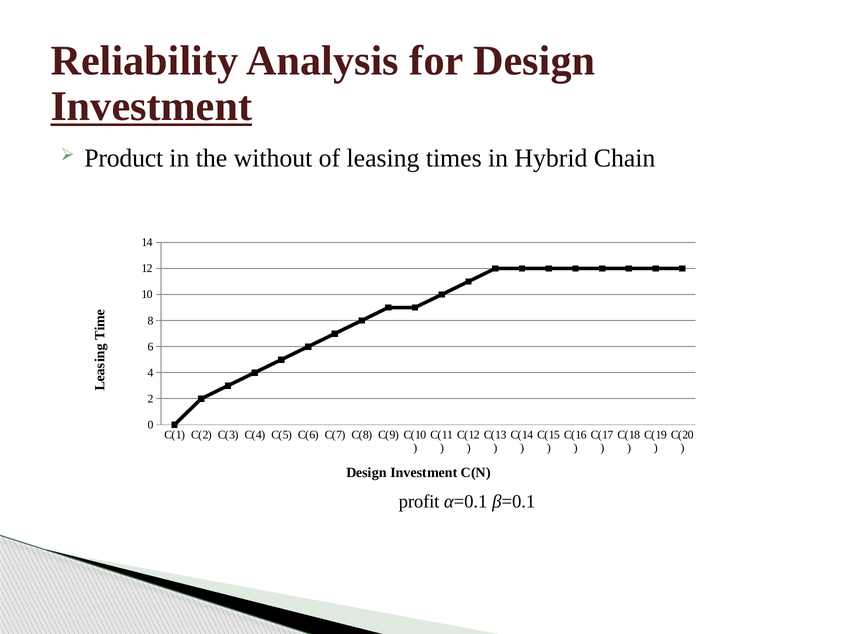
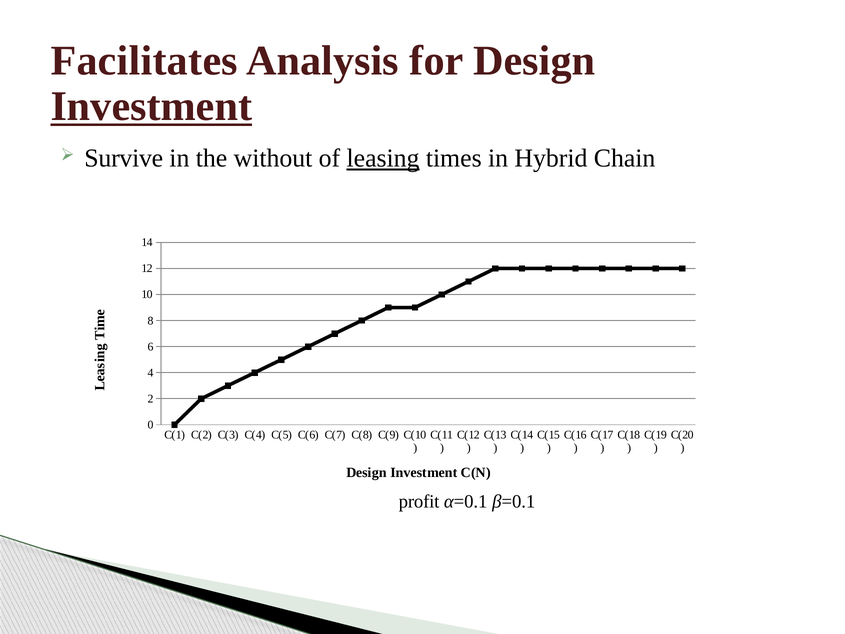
Reliability: Reliability -> Facilitates (144, 61)
Product: Product -> Survive (124, 158)
leasing underline: none -> present (383, 158)
